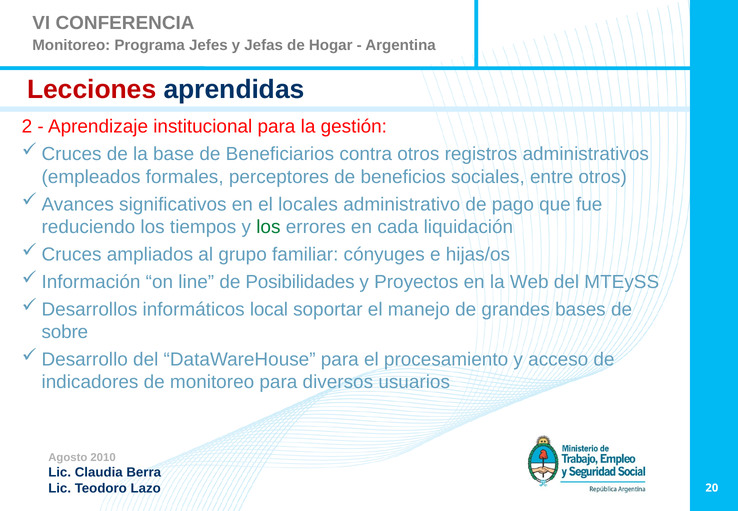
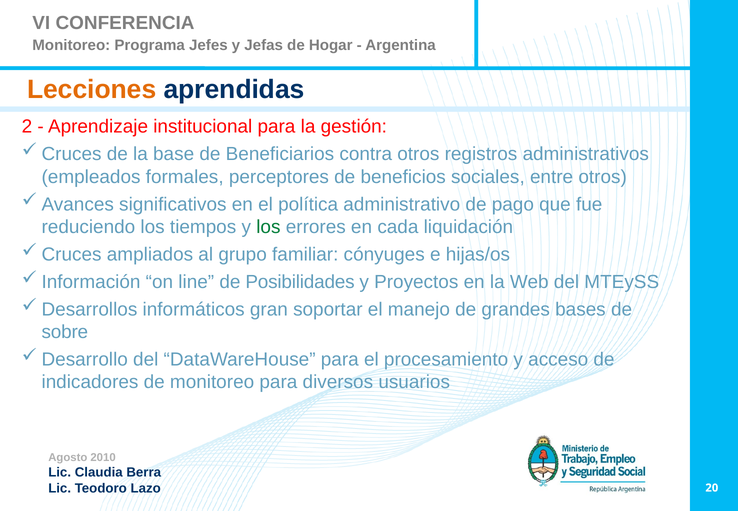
Lecciones colour: red -> orange (92, 89)
locales: locales -> política (308, 204)
local: local -> gran (269, 309)
